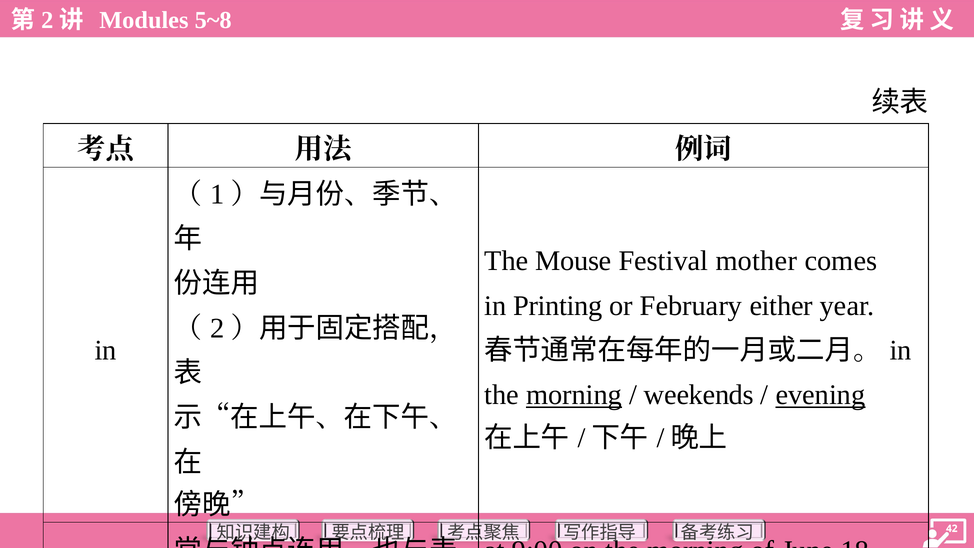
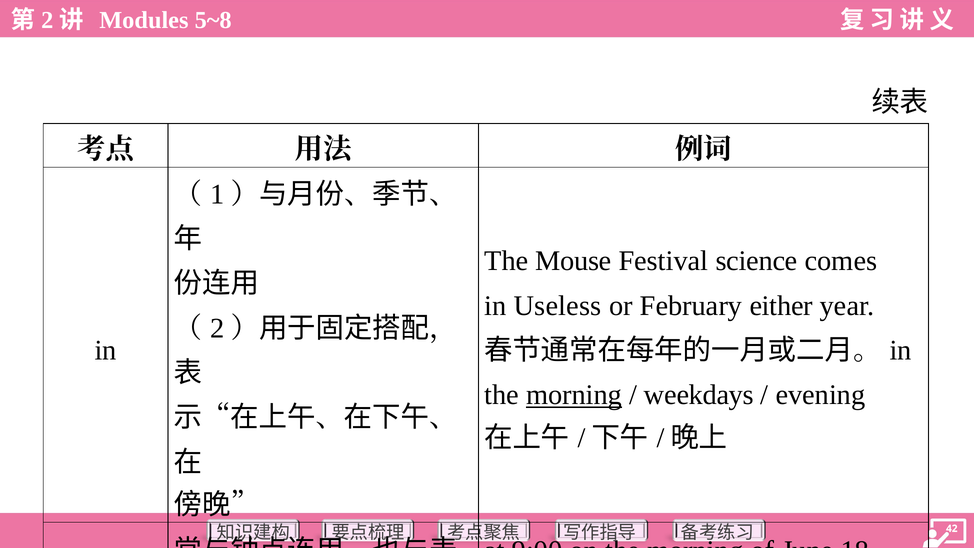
mother: mother -> science (757, 261)
Printing: Printing -> Useless (558, 306)
weekends: weekends -> weekdays (699, 395)
evening underline: present -> none (820, 395)
